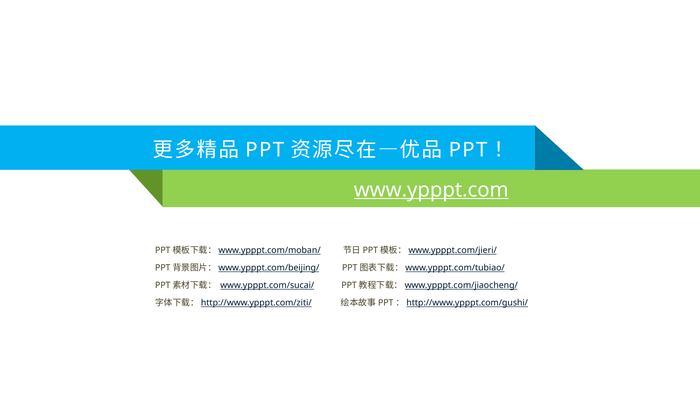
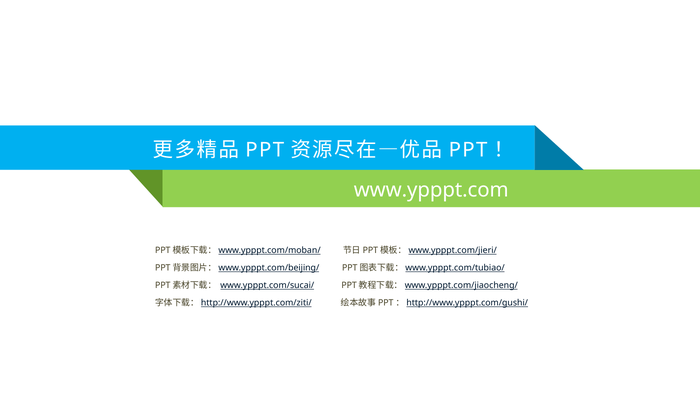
www.ypppt.com underline: present -> none (431, 190)
